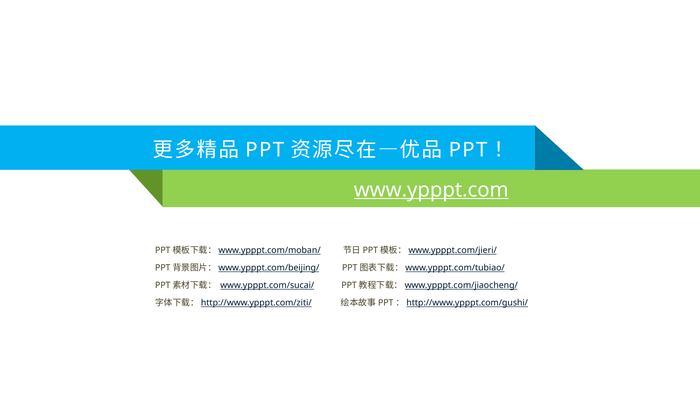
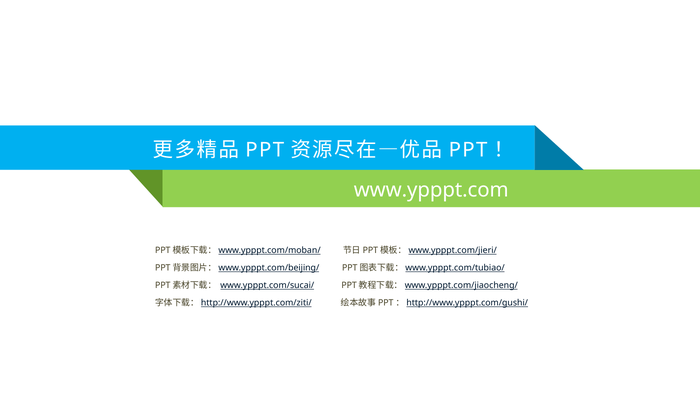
www.ypppt.com underline: present -> none (431, 190)
